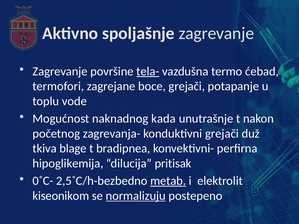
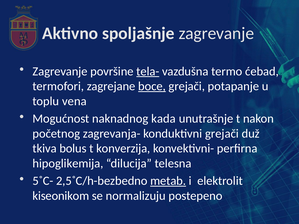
boce underline: none -> present (152, 86)
vode: vode -> vena (74, 101)
blage: blage -> bolus (73, 149)
bradipnea: bradipnea -> konverzija (123, 149)
pritisak: pritisak -> telesna (173, 164)
0˚C-: 0˚C- -> 5˚C- (43, 181)
normalizuju underline: present -> none (136, 196)
